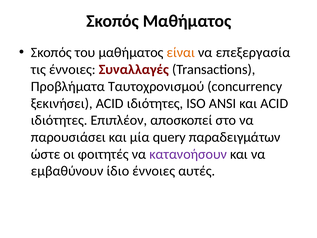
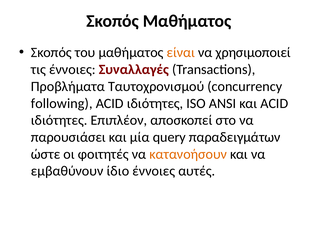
επεξεργασία: επεξεργασία -> χρησιμοποιεί (253, 53)
ξεκινήσει: ξεκινήσει -> following (62, 103)
κατανοήσουν colour: purple -> orange (188, 154)
